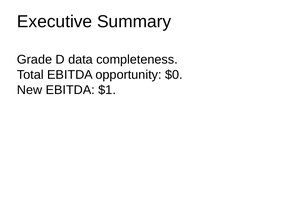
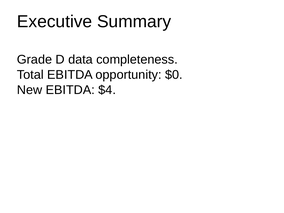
$1: $1 -> $4 (107, 90)
